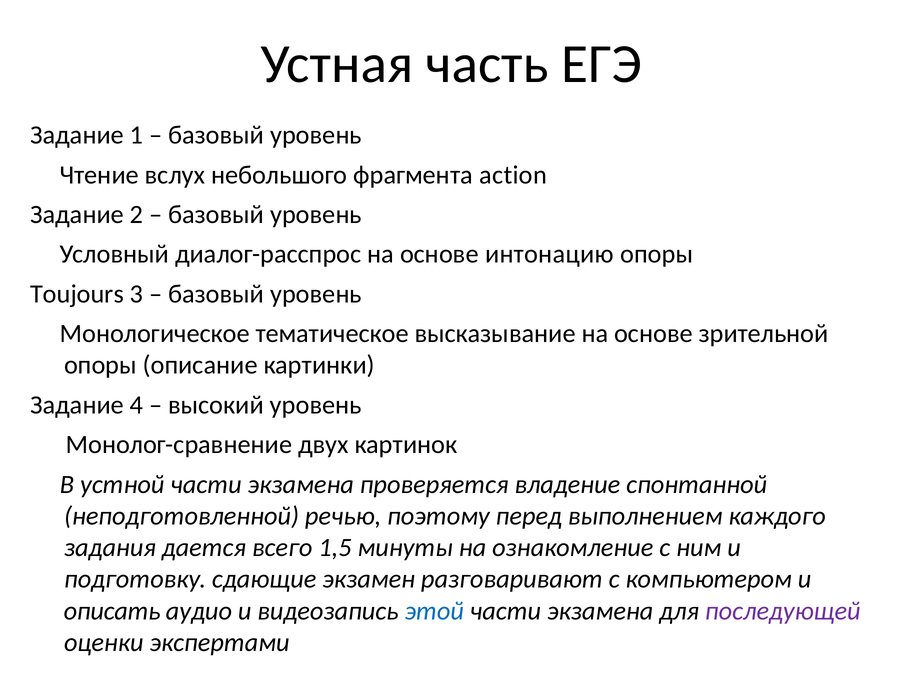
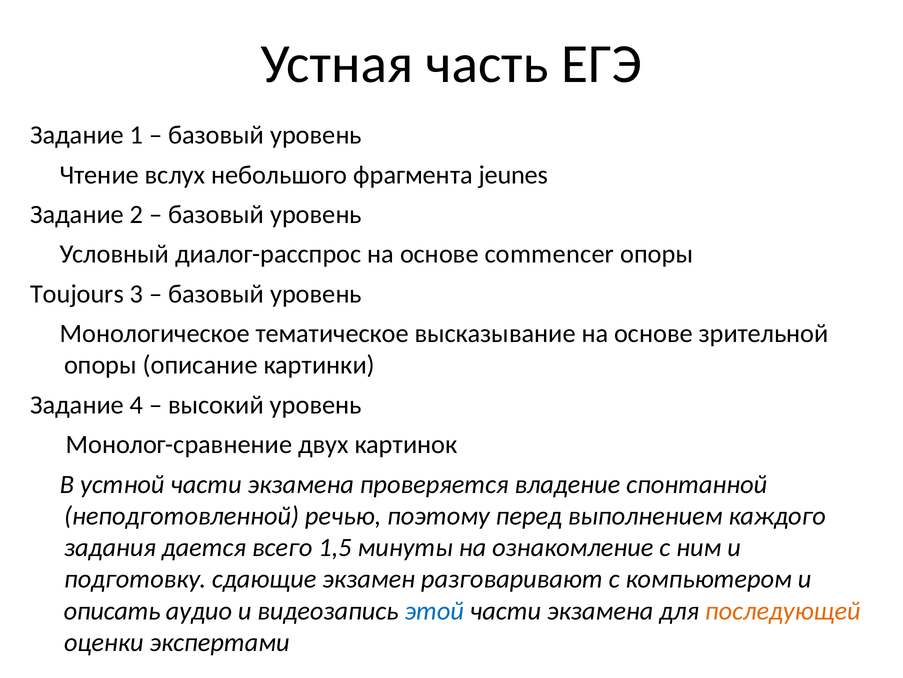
action: action -> jeunes (513, 175)
интонацию: интонацию -> commencer (549, 254)
последующей colour: purple -> orange (783, 610)
